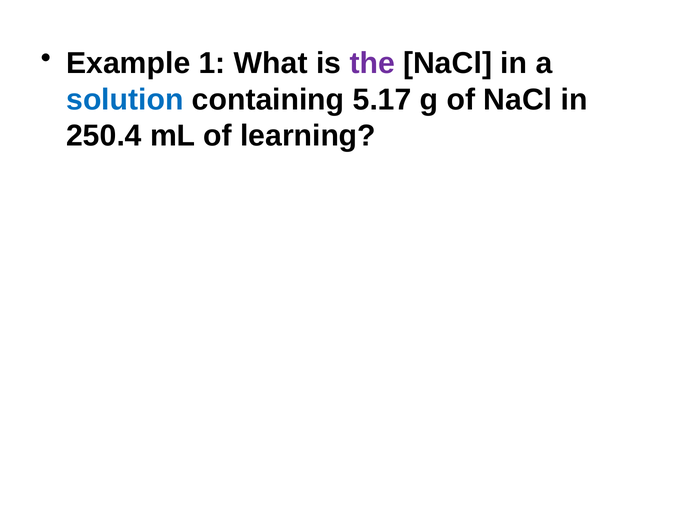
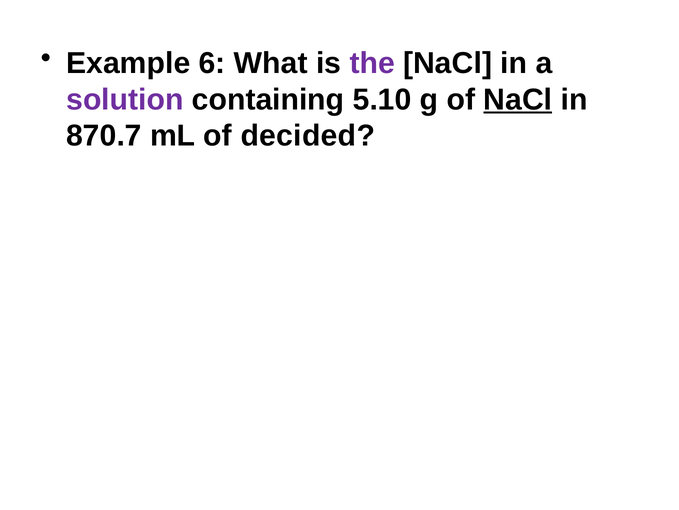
1: 1 -> 6 (212, 63)
solution colour: blue -> purple (125, 99)
5.17: 5.17 -> 5.10 (382, 99)
NaCl underline: none -> present (518, 99)
250.4: 250.4 -> 870.7 (104, 136)
learning: learning -> decided (308, 136)
